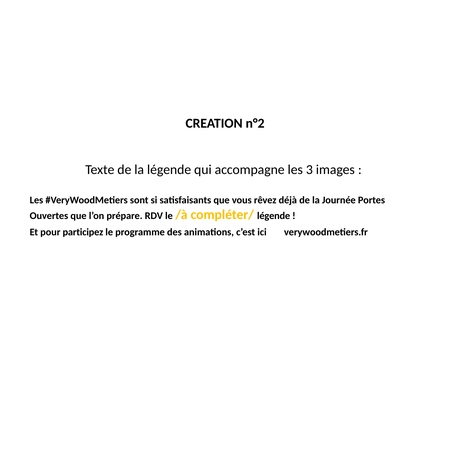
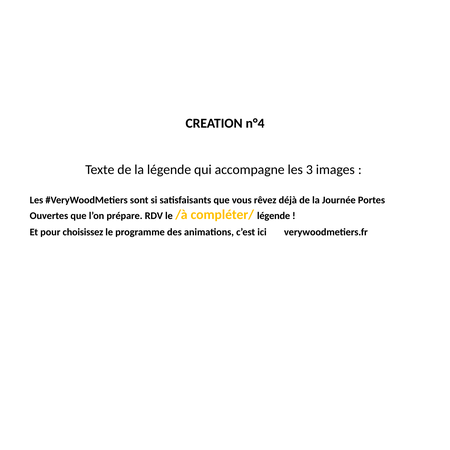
n°2: n°2 -> n°4 (255, 123)
participez: participez -> choisissez (83, 232)
